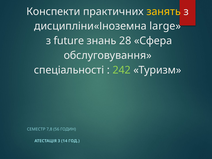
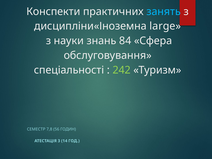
занять colour: yellow -> light blue (164, 12)
future: future -> науки (69, 41)
28: 28 -> 84 (125, 41)
